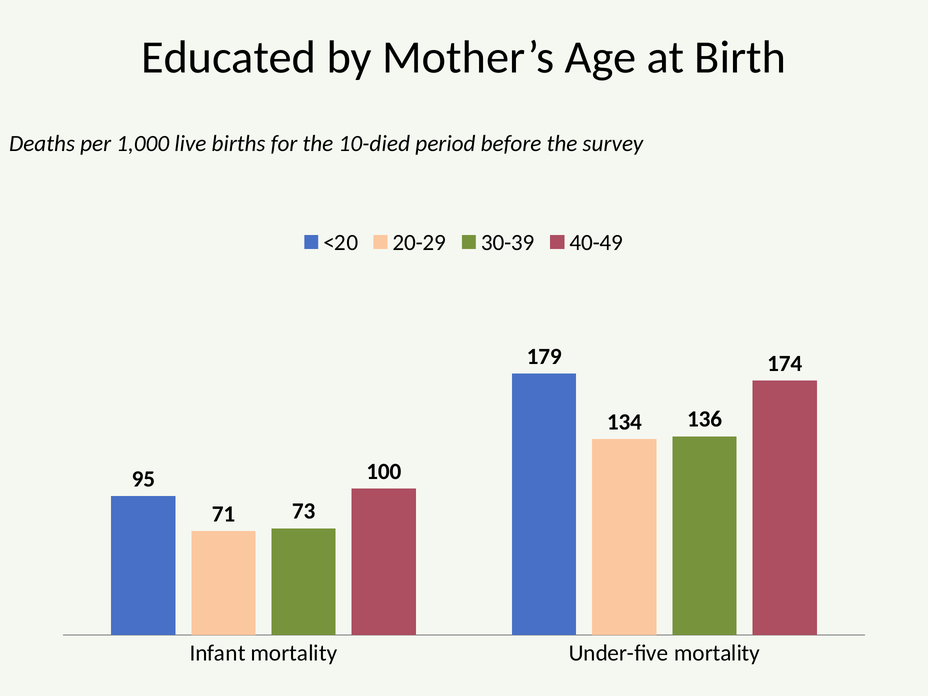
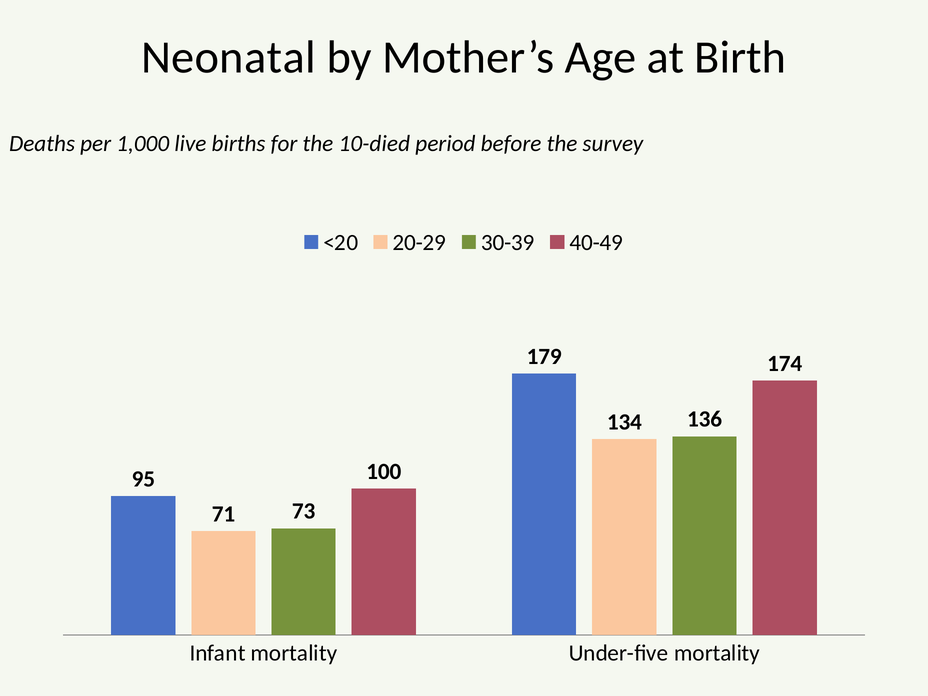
Educated: Educated -> Neonatal (228, 57)
